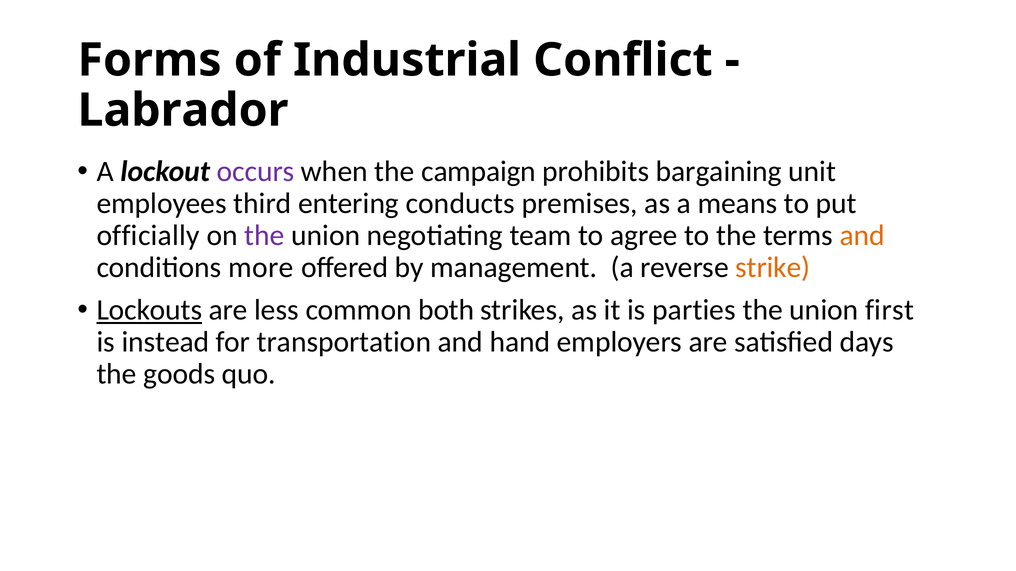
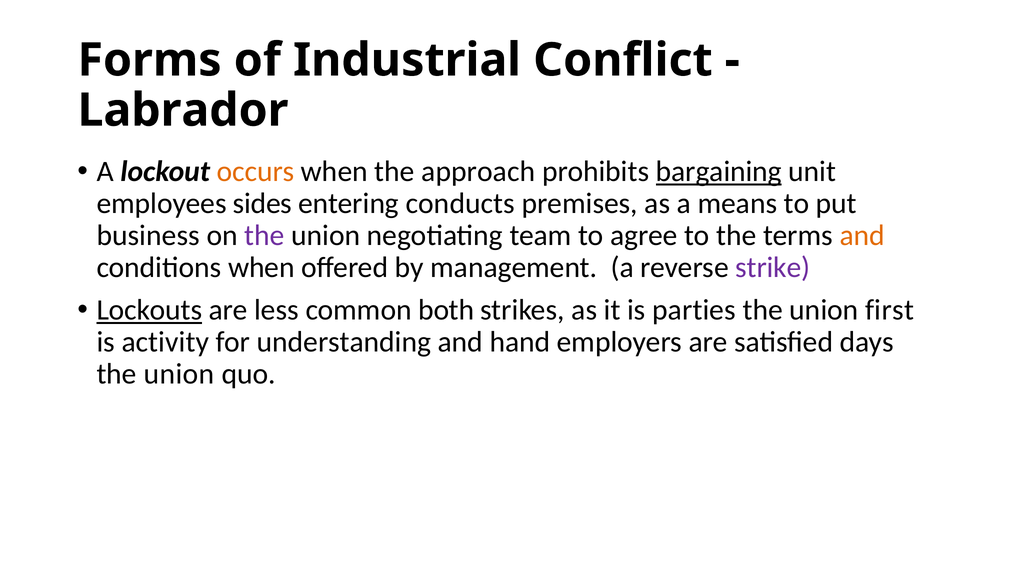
occurs colour: purple -> orange (256, 172)
campaign: campaign -> approach (478, 172)
bargaining underline: none -> present (719, 172)
third: third -> sides (263, 204)
officially: officially -> business (148, 236)
conditions more: more -> when (261, 268)
strike colour: orange -> purple (773, 268)
instead: instead -> activity (165, 342)
transportation: transportation -> understanding (344, 342)
goods: goods -> union (179, 374)
